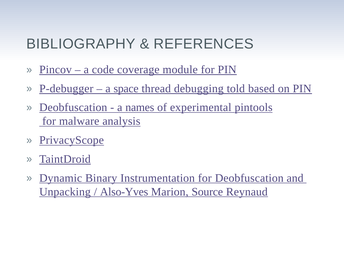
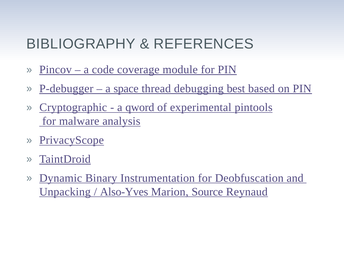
told: told -> best (236, 89)
Deobfuscation: Deobfuscation -> Cryptographic (73, 107)
names: names -> qword (140, 107)
